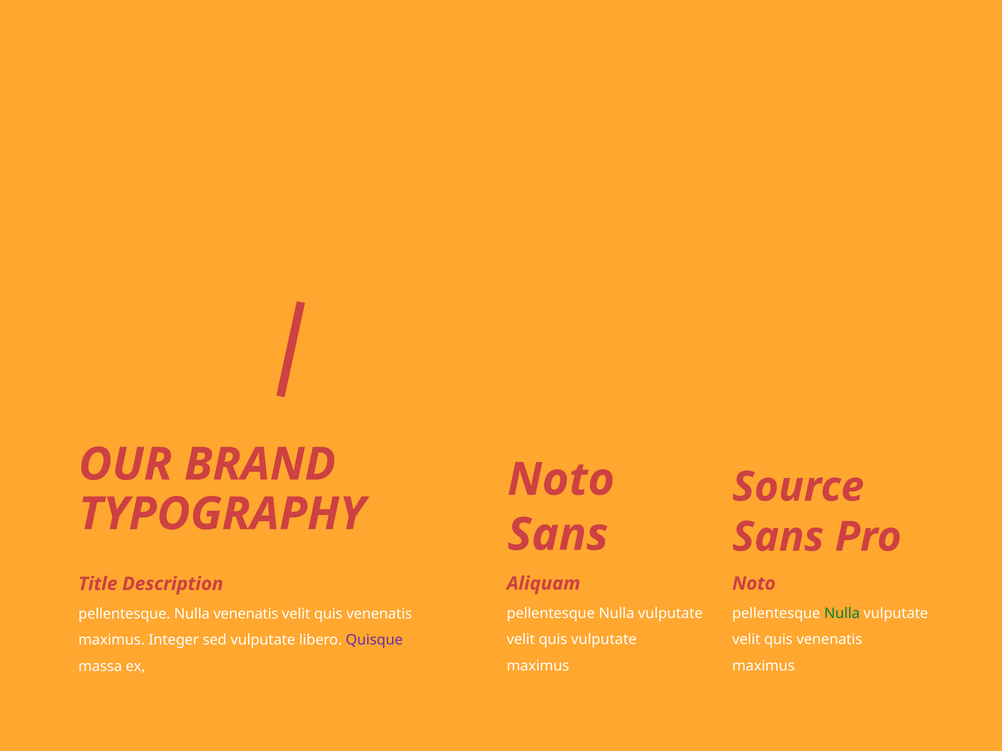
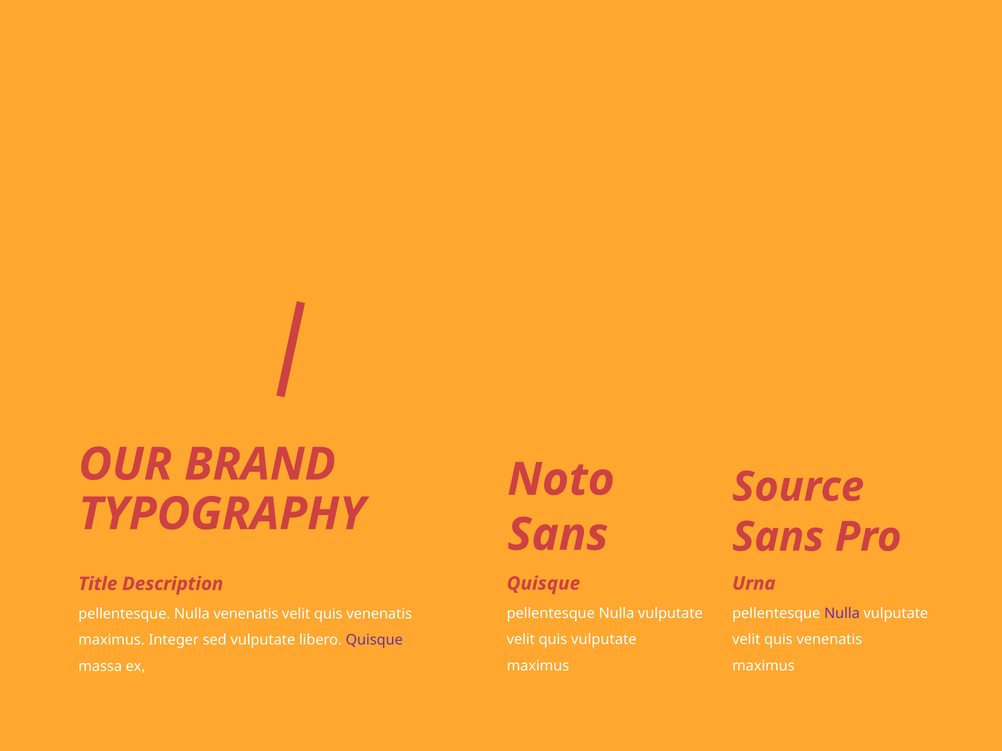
Aliquam: Aliquam -> Quisque (543, 584)
Noto: Noto -> Urna (754, 584)
Nulla colour: green -> purple (842, 614)
